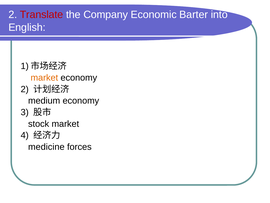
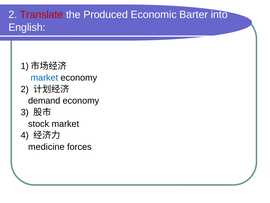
Company: Company -> Produced (106, 15)
market colour: orange -> blue (44, 77)
medium: medium -> demand (44, 101)
